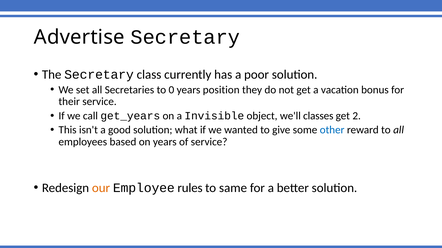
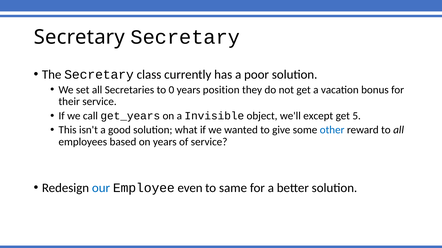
Advertise: Advertise -> Secretary (79, 37)
classes: classes -> except (318, 116)
2: 2 -> 5 (357, 116)
our colour: orange -> blue (101, 188)
rules: rules -> even (190, 188)
